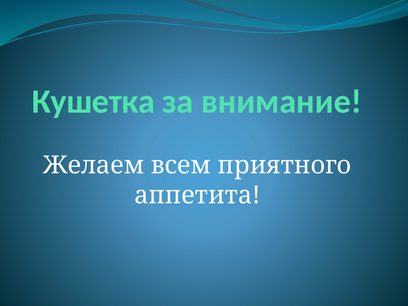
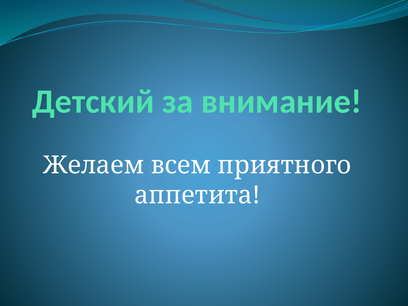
Кушетка: Кушетка -> Детский (93, 102)
